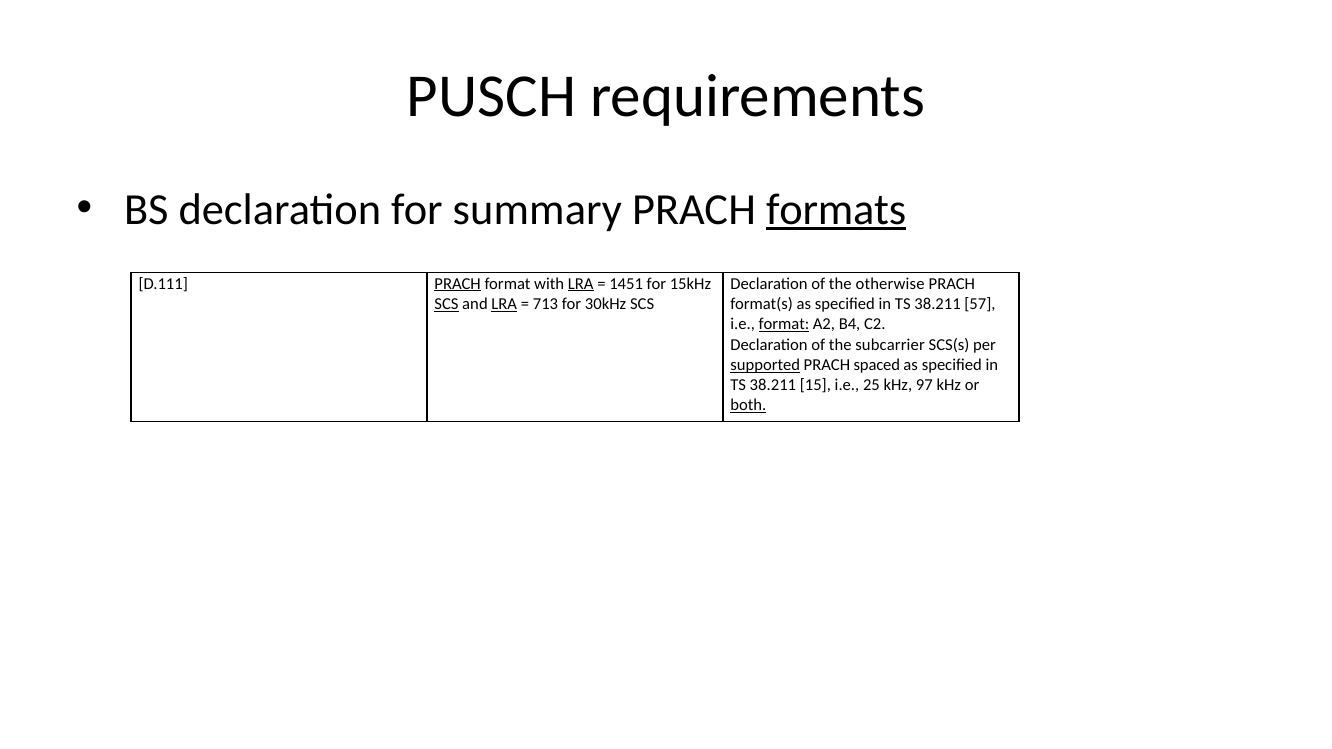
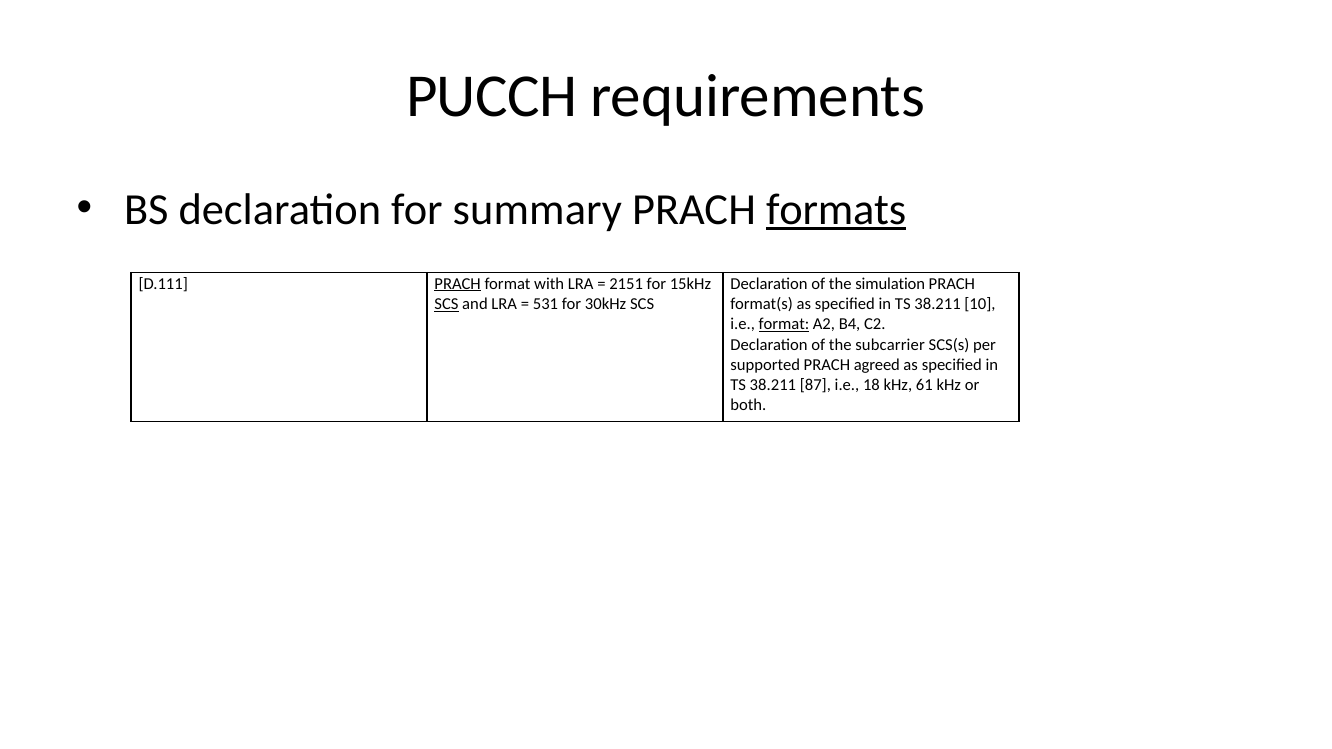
PUSCH: PUSCH -> PUCCH (492, 97)
LRA underline: present -> none (581, 284)
1451: 1451 -> 2151 (626, 284)
otherwise: otherwise -> simulation (890, 284)
LRA underline: present -> none (504, 304)
713: 713 -> 531 (545, 304)
57: 57 -> 10 (980, 304)
supported underline: present -> none (765, 365)
spaced: spaced -> agreed (877, 365)
15: 15 -> 87 (815, 385)
25: 25 -> 18 (871, 385)
97: 97 -> 61 (924, 385)
both underline: present -> none (748, 406)
